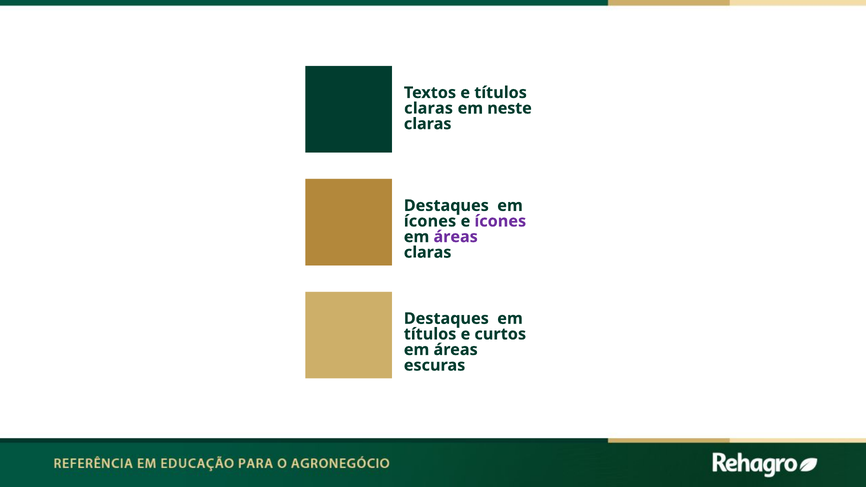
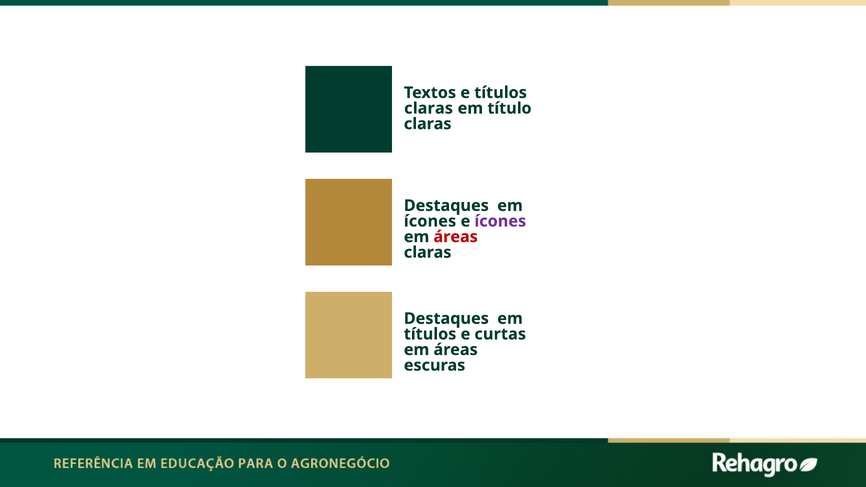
neste: neste -> título (509, 108)
áreas colour: purple -> red (456, 237)
curtos: curtos -> curtas (500, 334)
